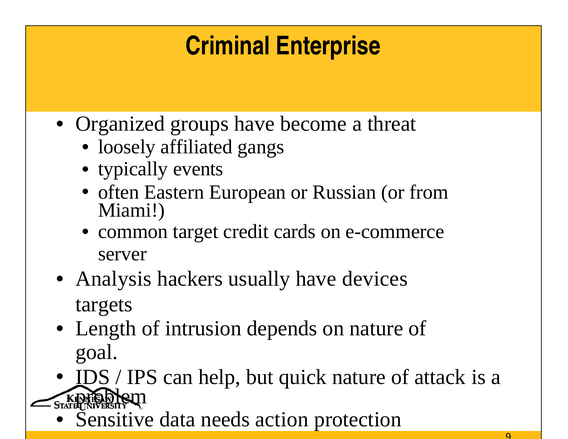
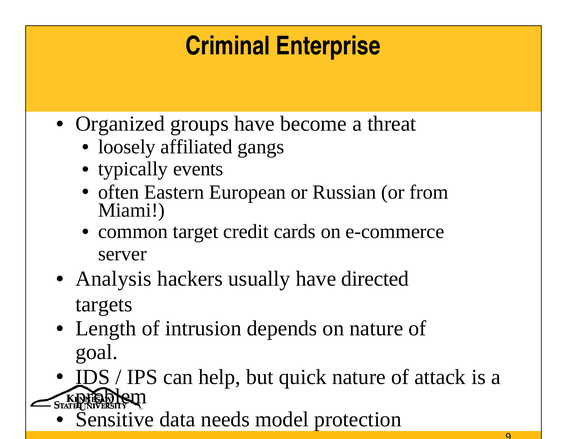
devices: devices -> directed (375, 279)
action: action -> model (282, 419)
